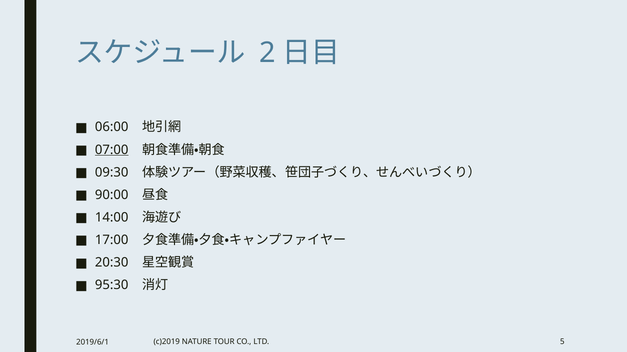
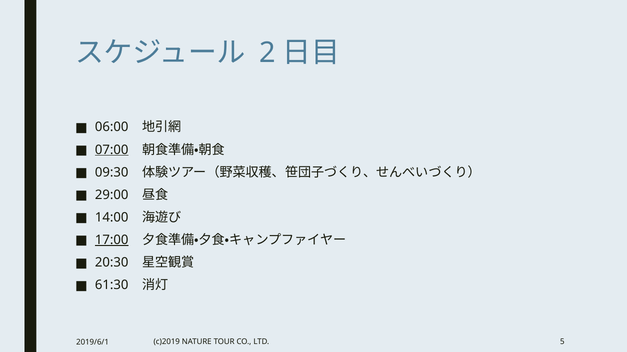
90:00: 90:00 -> 29:00 (112, 195)
17:00 underline: none -> present (112, 240)
95:30: 95:30 -> 61:30 (112, 286)
